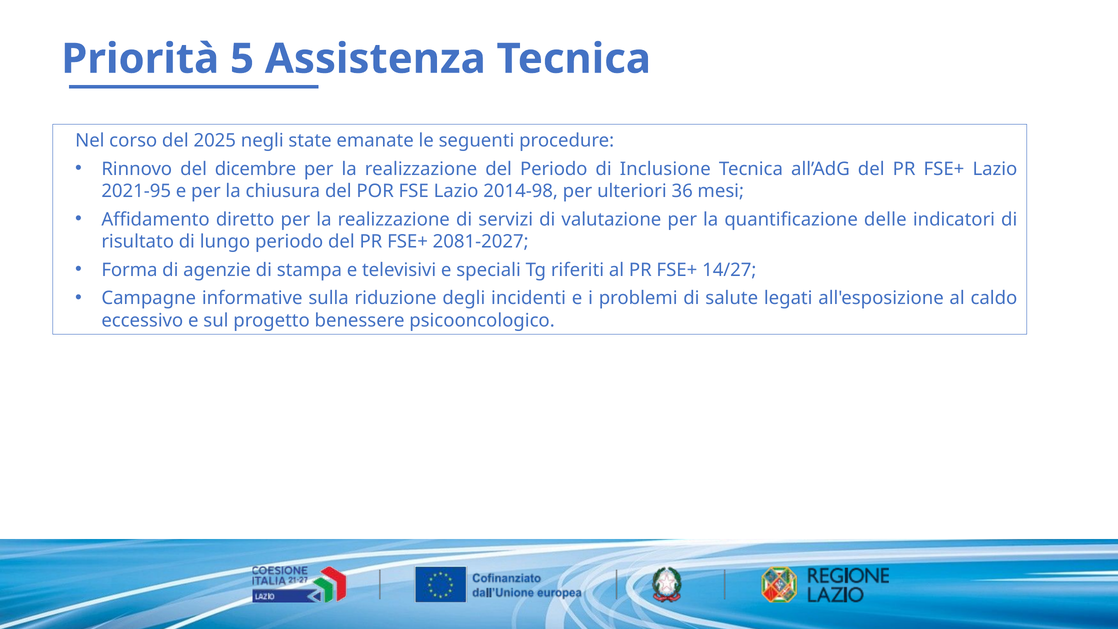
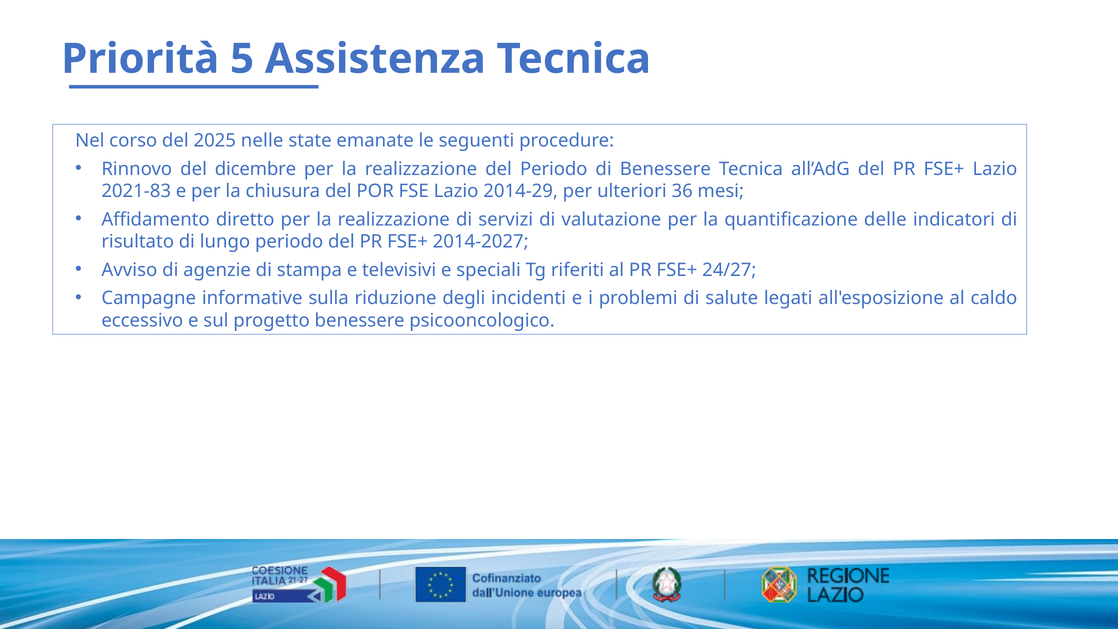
negli: negli -> nelle (262, 141)
di Inclusione: Inclusione -> Benessere (665, 169)
2021-95: 2021-95 -> 2021-83 (136, 191)
2014-98: 2014-98 -> 2014-29 (521, 191)
2081-2027: 2081-2027 -> 2014-2027 (481, 242)
Forma: Forma -> Avviso (129, 270)
14/27: 14/27 -> 24/27 (729, 270)
